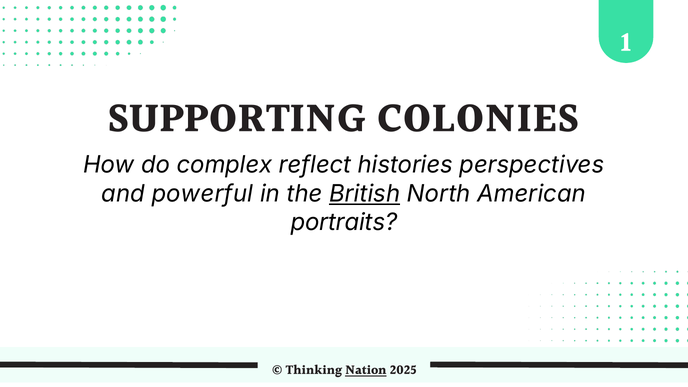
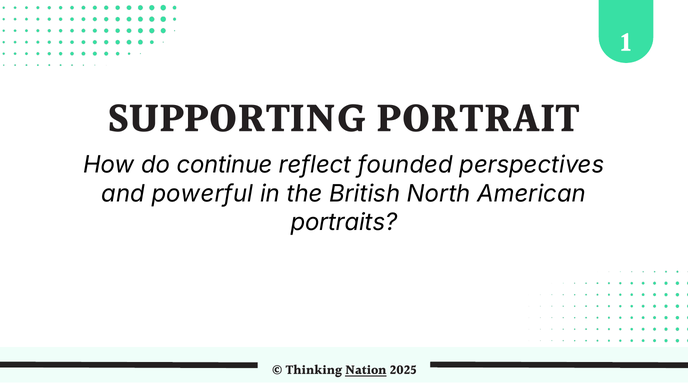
COLONIES: COLONIES -> PORTRAIT (478, 120)
complex: complex -> continue (225, 165)
histories: histories -> founded (405, 165)
British underline: present -> none (365, 194)
